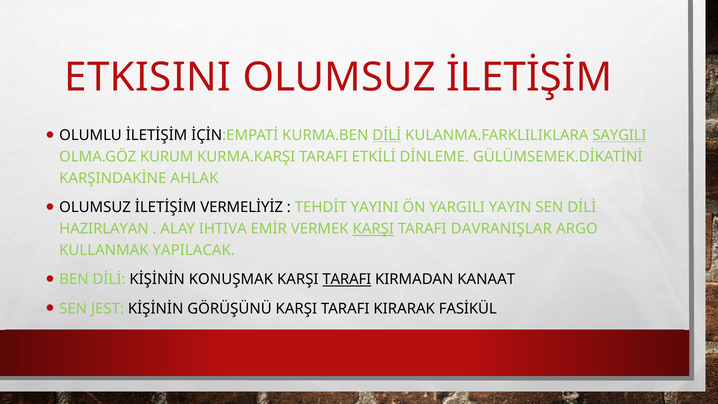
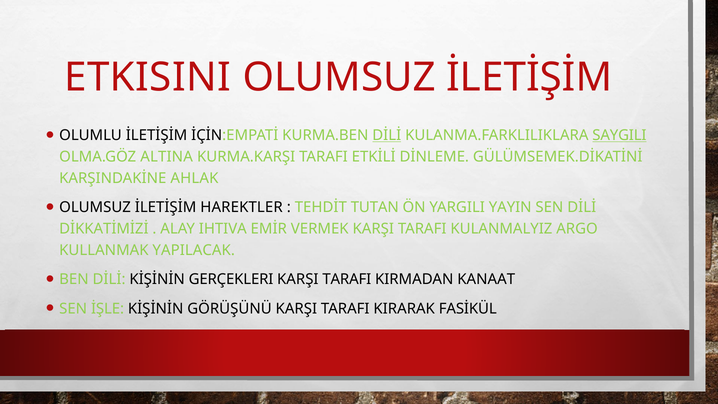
KURUM: KURUM -> ALTINA (167, 157)
VERMELİYİZ: VERMELİYİZ -> HAREKTLER (242, 207)
YAYINI: YAYINI -> TUTAN (375, 207)
HAZIRLAYAN: HAZIRLAYAN -> DİKKATİMİZİ (104, 229)
KARŞI underline: present -> none (373, 229)
DAVRANIŞLAR: DAVRANIŞLAR -> KULANMALYIZ (501, 229)
KONUŞMAK: KONUŞMAK -> GERÇEKLERI (231, 279)
TARAFI underline: present -> none (347, 279)
JEST: JEST -> İŞLE (108, 308)
